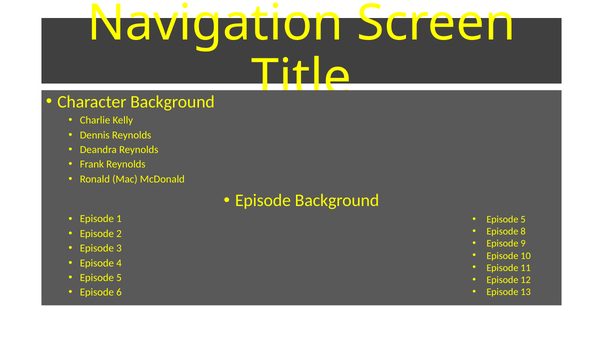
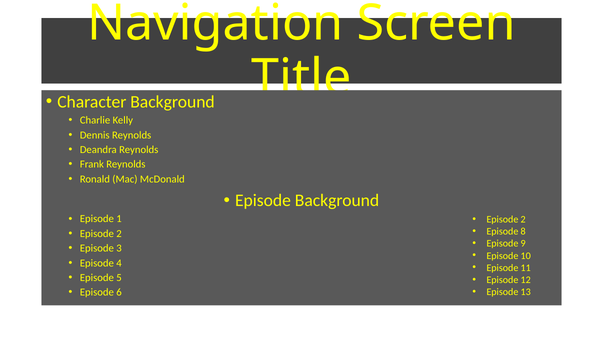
5: 5 -> 2 (523, 220)
